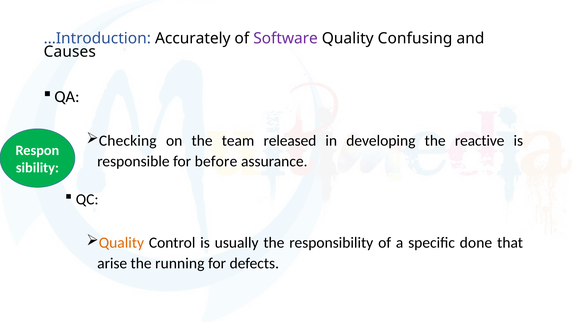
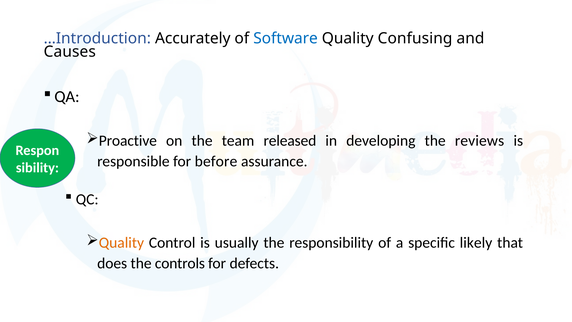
Software colour: purple -> blue (286, 38)
Checking: Checking -> Proactive (128, 141)
reactive: reactive -> reviews (480, 141)
done: done -> likely (476, 243)
arise: arise -> does (112, 263)
running: running -> controls (180, 263)
